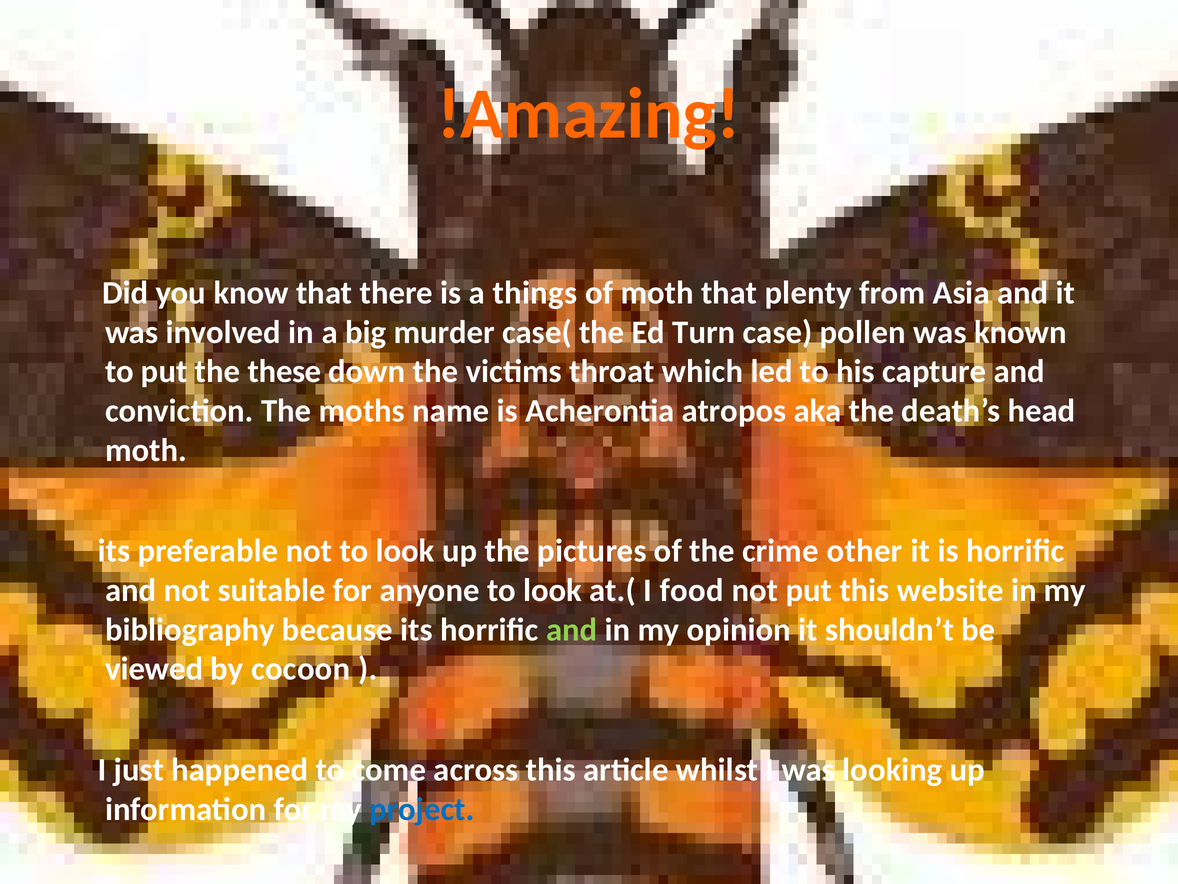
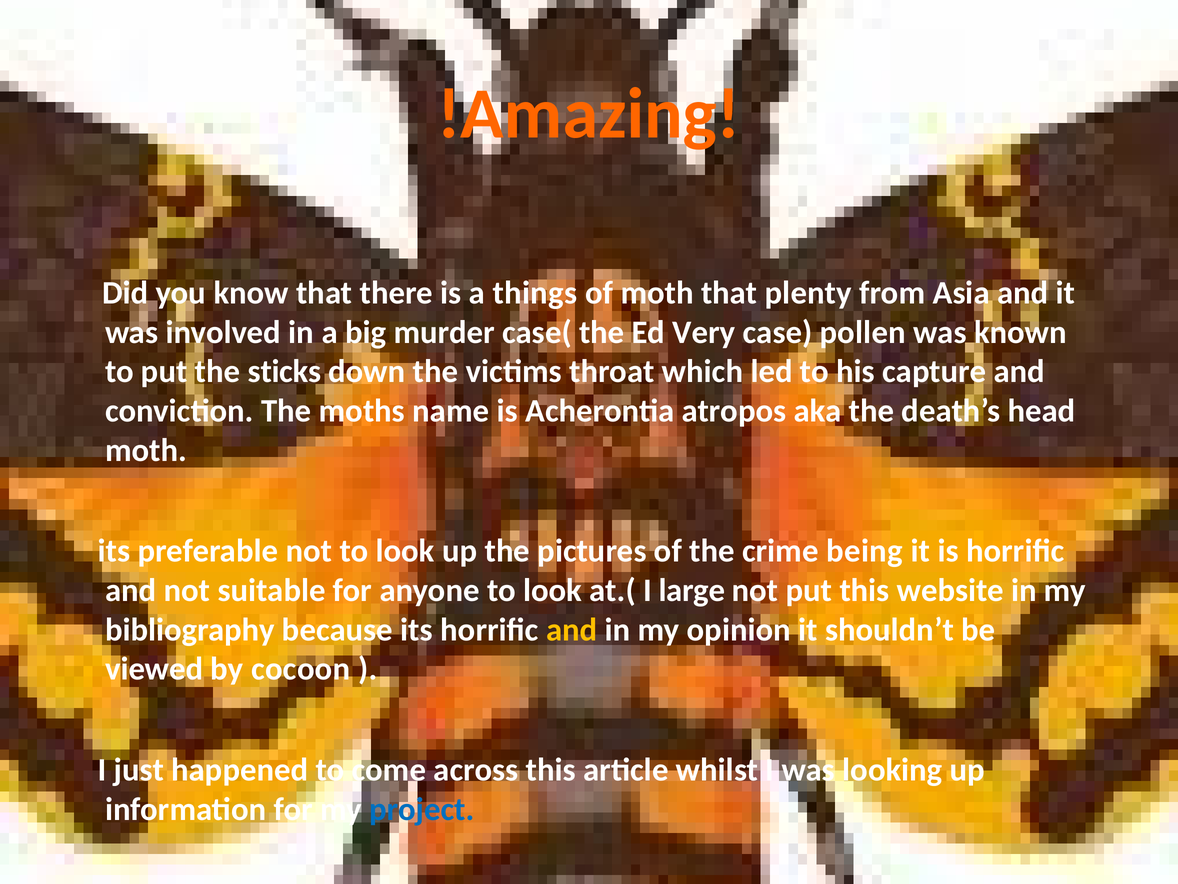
Turn: Turn -> Very (704, 332)
these: these -> sticks (285, 371)
other: other -> being (865, 551)
food: food -> large (692, 590)
and colour: light green -> yellow (572, 629)
